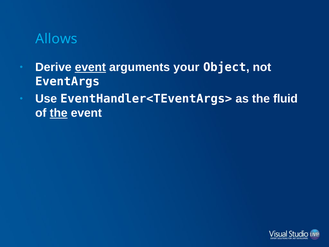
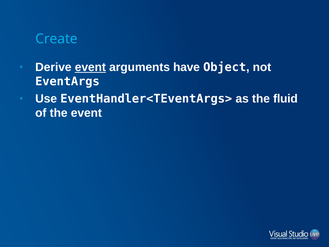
Allows: Allows -> Create (57, 39)
your: your -> have (186, 67)
the underline: present -> none (59, 113)
